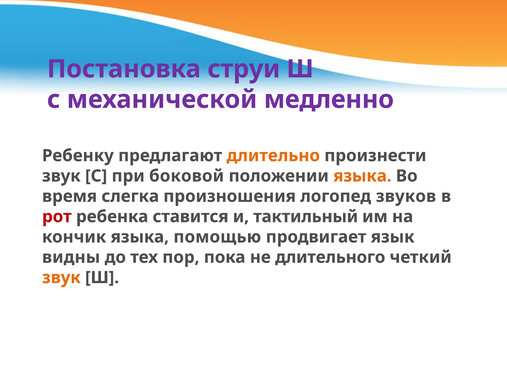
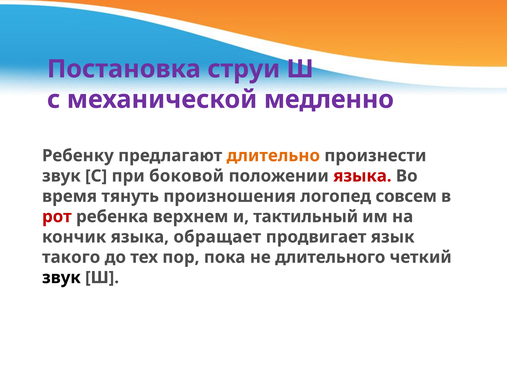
языка colour: orange -> red (362, 176)
слегка: слегка -> тянуть (130, 196)
звуков: звуков -> совсем (406, 196)
ставится: ставится -> верхнем (191, 216)
помощью: помощью -> обращает (217, 236)
видны: видны -> такого (71, 257)
звук colour: orange -> black (61, 277)
